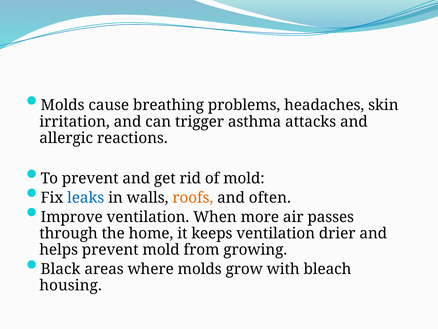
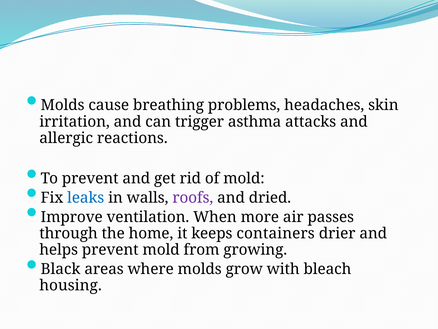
roofs colour: orange -> purple (193, 197)
often: often -> dried (270, 197)
keeps ventilation: ventilation -> containers (276, 233)
